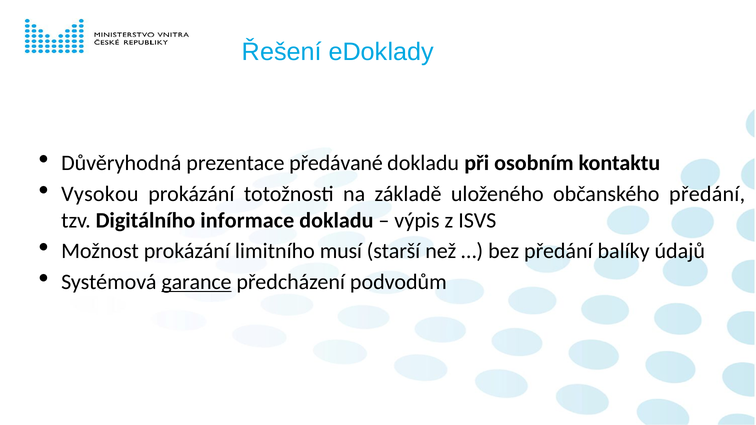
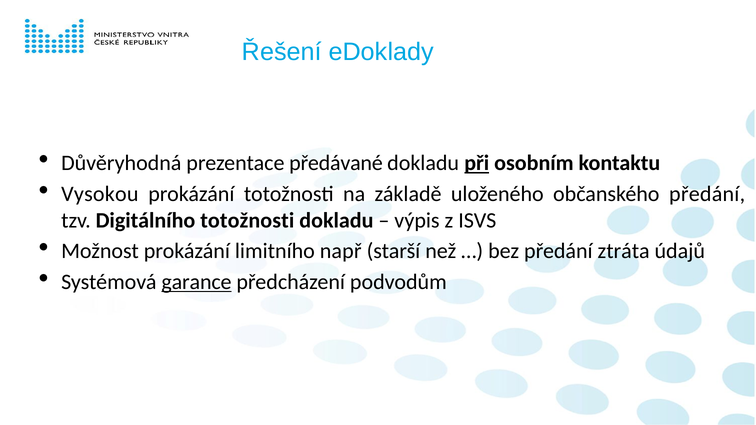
při underline: none -> present (477, 163)
Digitálního informace: informace -> totožnosti (247, 220)
musí: musí -> např (341, 251)
balíky: balíky -> ztráta (624, 251)
